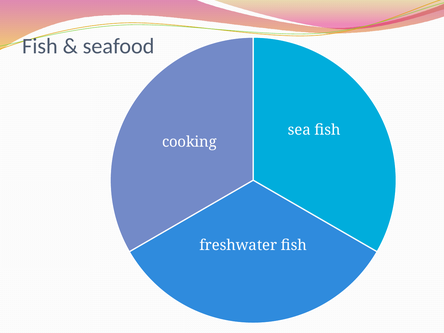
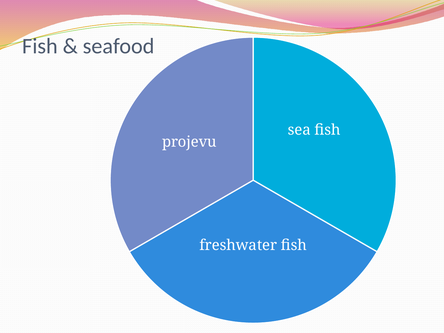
cooking: cooking -> projevu (189, 142)
